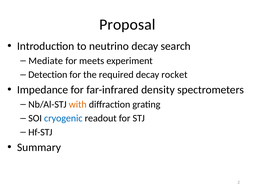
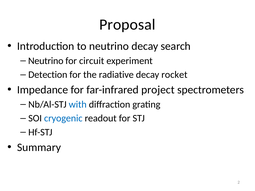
Mediate: Mediate -> Neutrino (46, 61)
meets: meets -> circuit (92, 61)
required: required -> radiative (116, 75)
density: density -> project (158, 90)
with colour: orange -> blue (78, 105)
